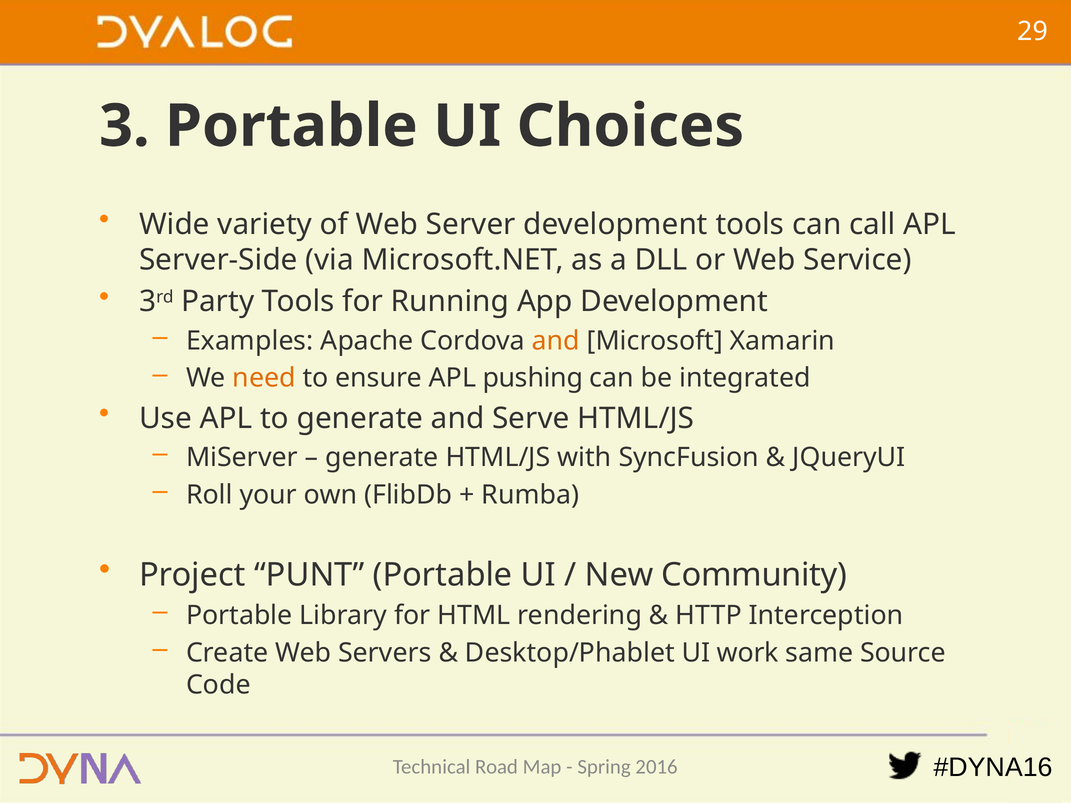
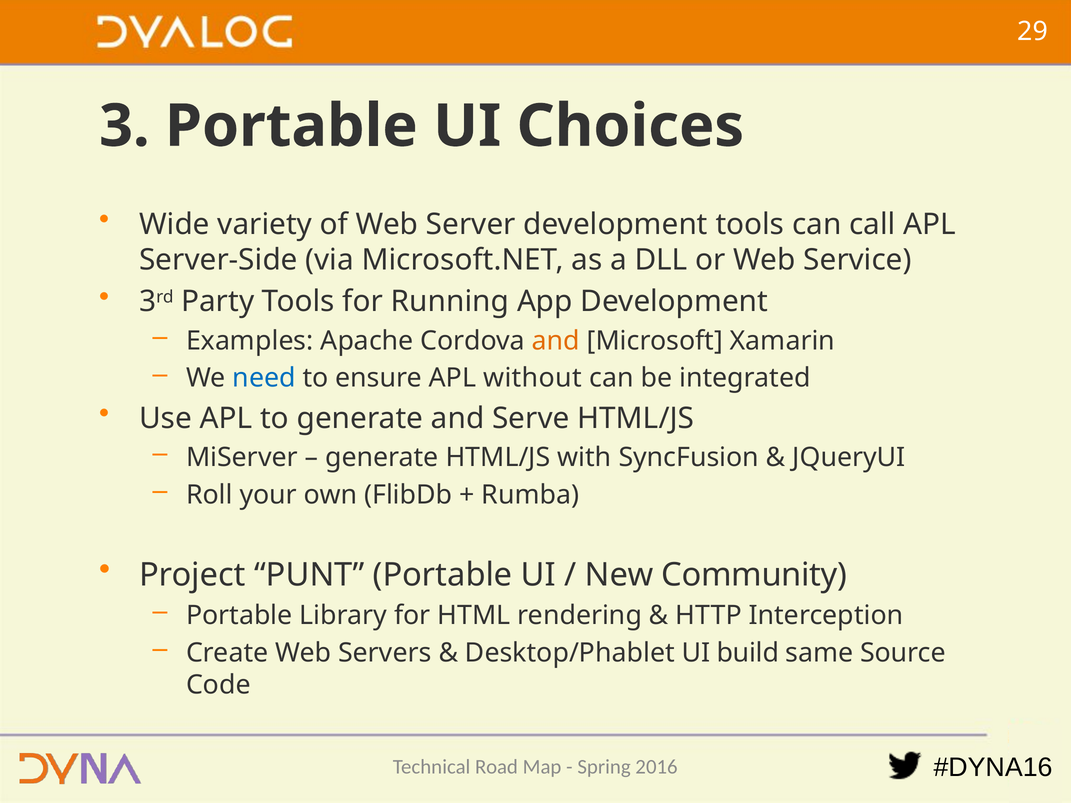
need colour: orange -> blue (264, 378)
pushing: pushing -> without (533, 378)
work: work -> build (748, 653)
